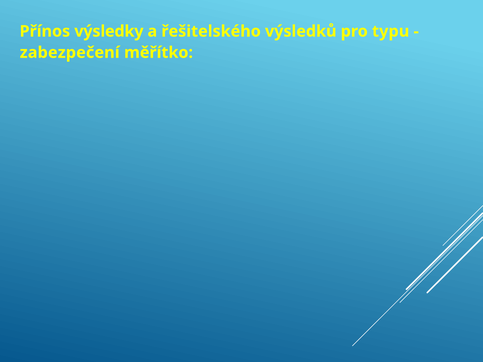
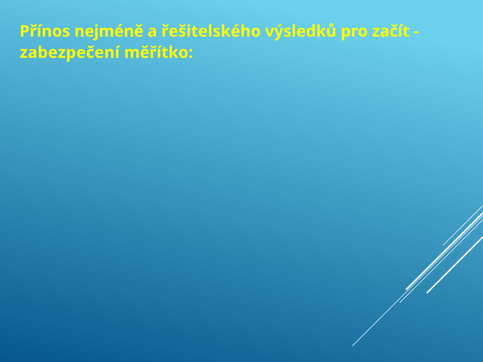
výsledky: výsledky -> nejméně (109, 31)
typu: typu -> začít (391, 31)
